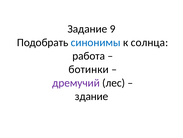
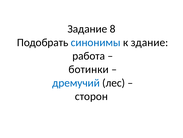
9: 9 -> 8 (113, 29)
солнца: солнца -> здание (149, 42)
дремучий colour: purple -> blue (76, 82)
здание: здание -> сторон (91, 96)
